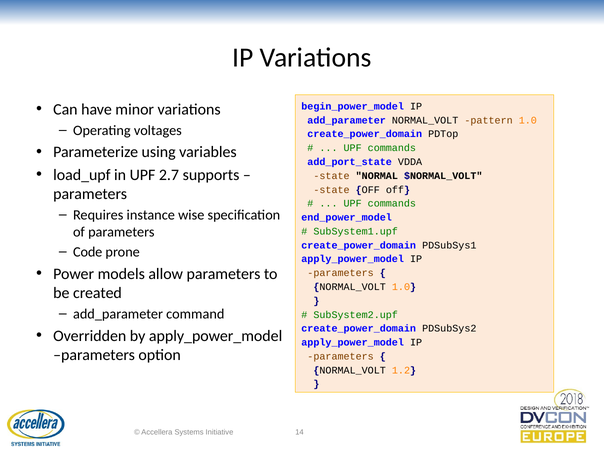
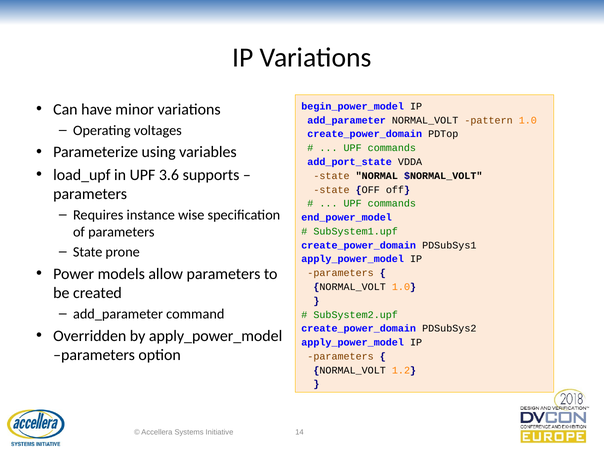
2.7: 2.7 -> 3.6 (169, 175)
Code: Code -> State (88, 252)
